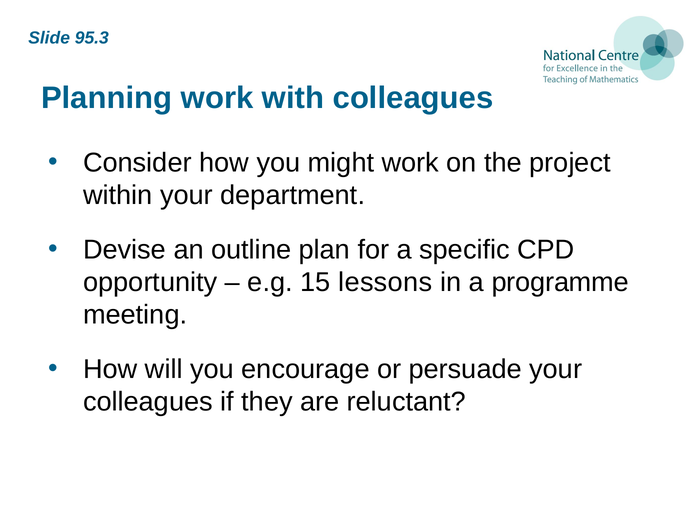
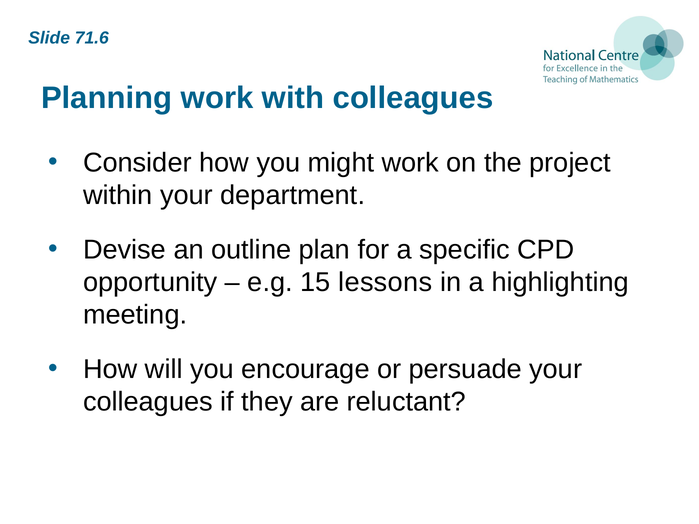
95.3: 95.3 -> 71.6 (92, 38)
programme: programme -> highlighting (560, 282)
